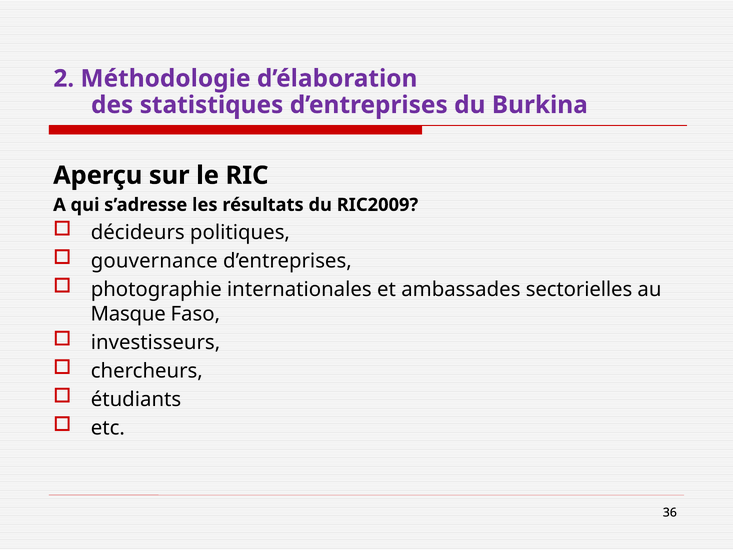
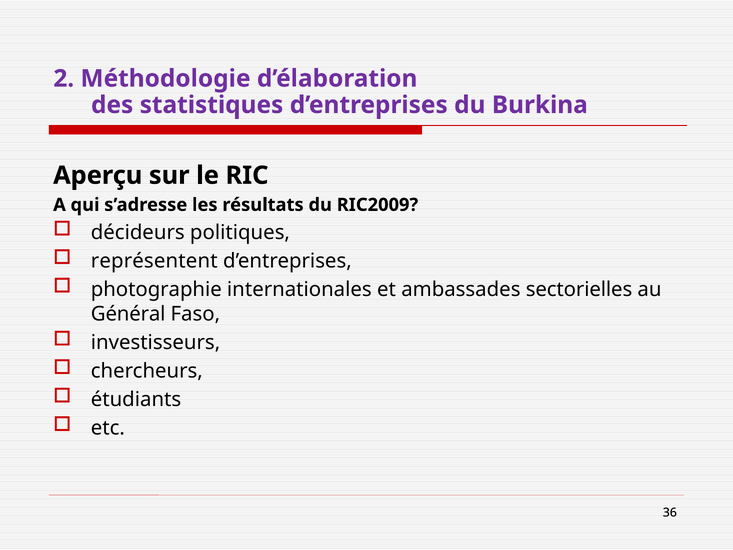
gouvernance: gouvernance -> représentent (154, 261)
Masque: Masque -> Général (128, 314)
